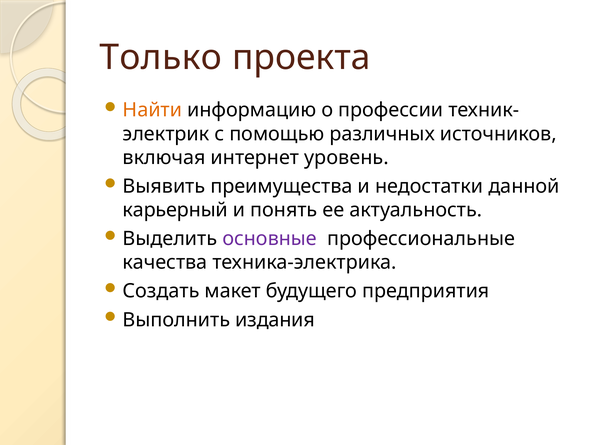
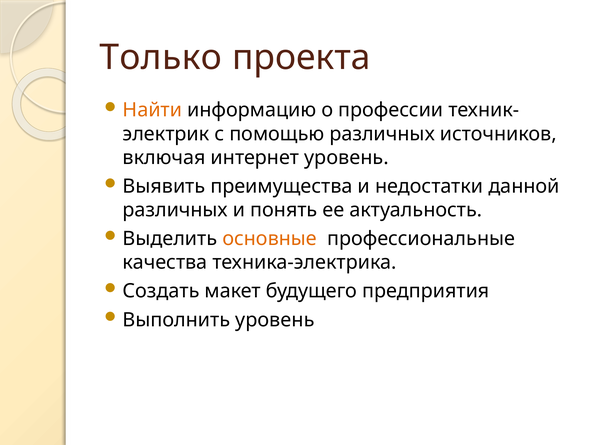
карьерный: карьерный -> различных (175, 210)
основные colour: purple -> orange (270, 239)
Выполнить издания: издания -> уровень (275, 320)
